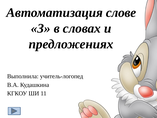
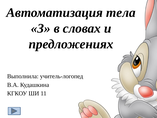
слове: слове -> тела (121, 13)
